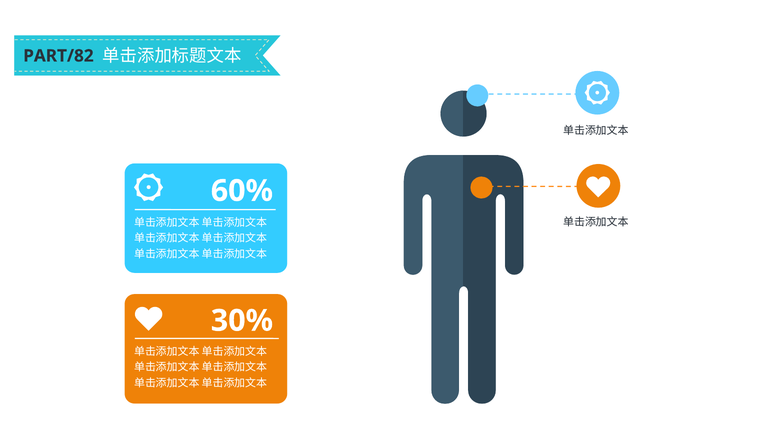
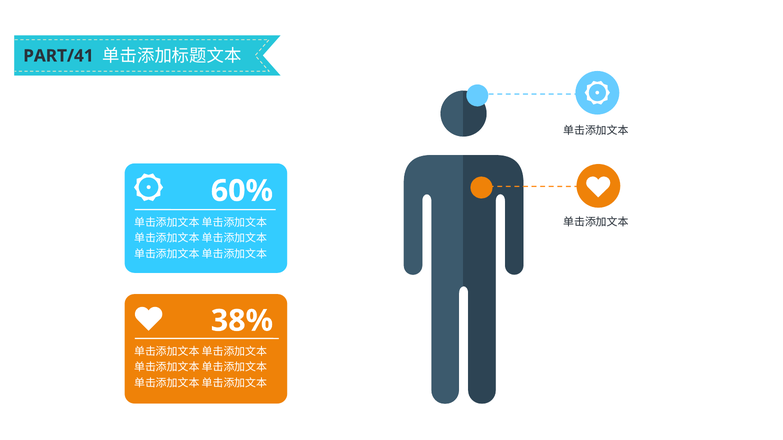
PART/82: PART/82 -> PART/41 (58, 56)
30%: 30% -> 38% (242, 321)
